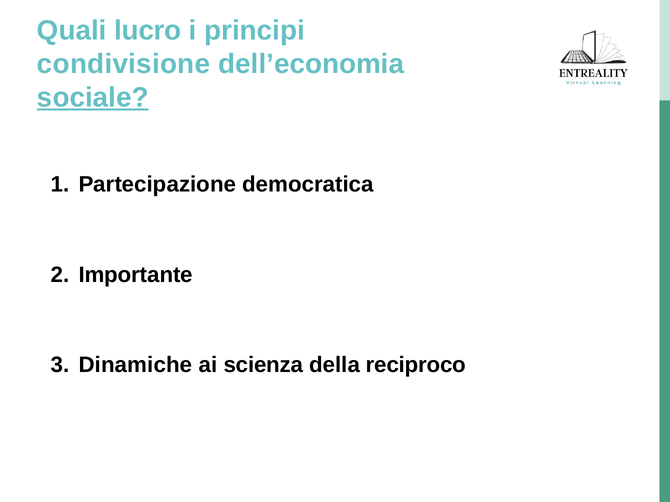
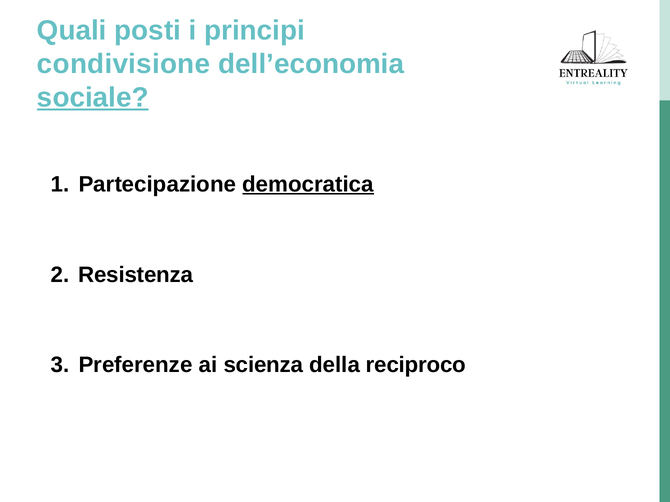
lucro: lucro -> posti (148, 31)
democratica underline: none -> present (308, 185)
Importante: Importante -> Resistenza (136, 275)
Dinamiche: Dinamiche -> Preferenze (136, 365)
